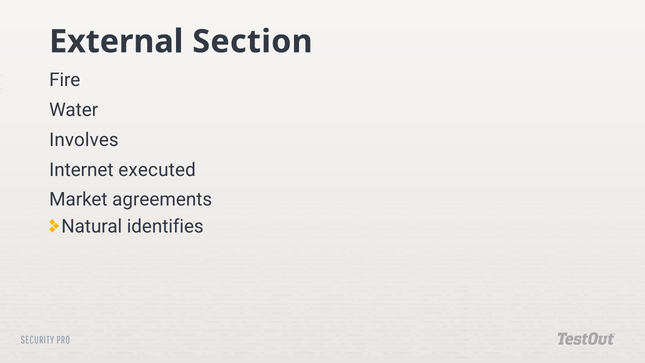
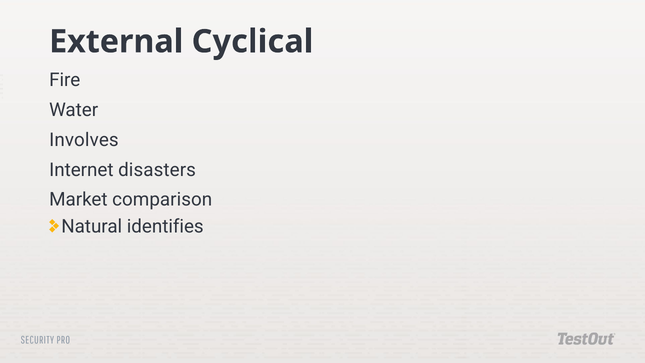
Section: Section -> Cyclical (253, 42)
executed: executed -> disasters (157, 170)
agreements: agreements -> comparison (162, 200)
